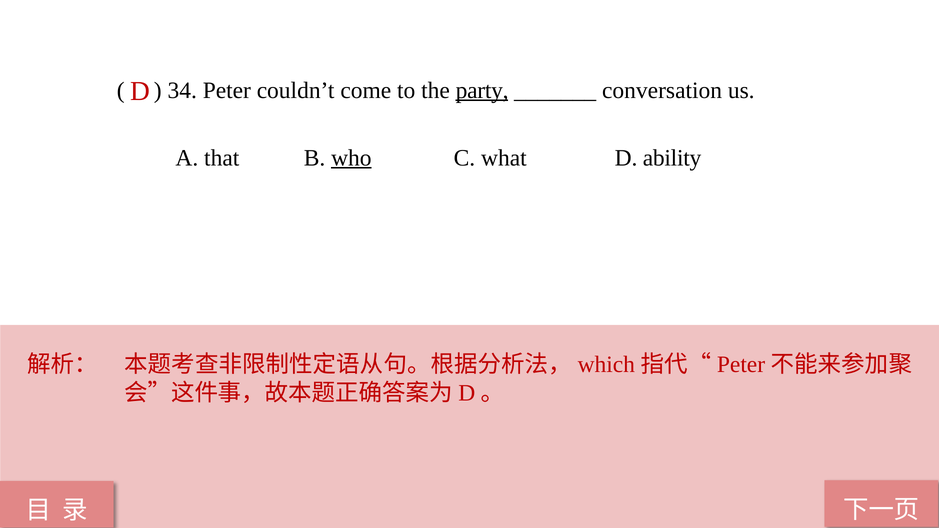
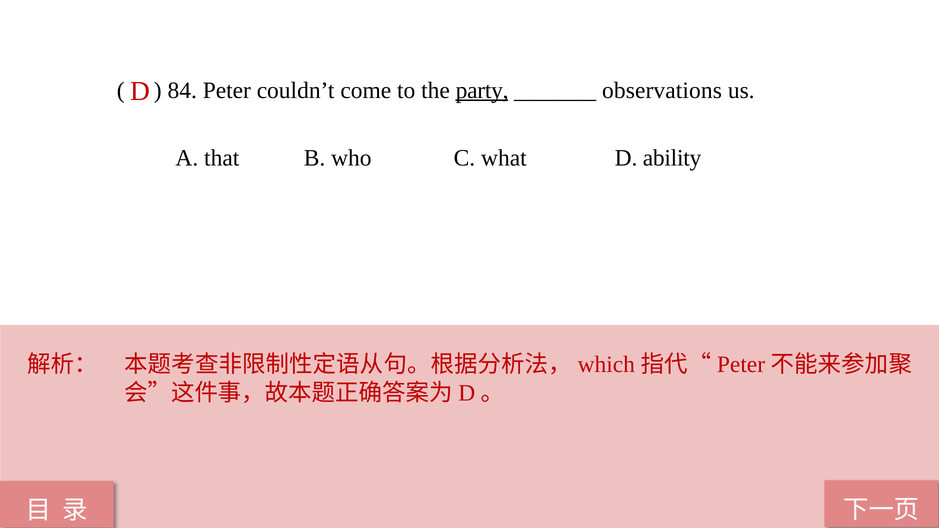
34: 34 -> 84 (182, 90)
conversation: conversation -> observations (662, 90)
who underline: present -> none (351, 158)
